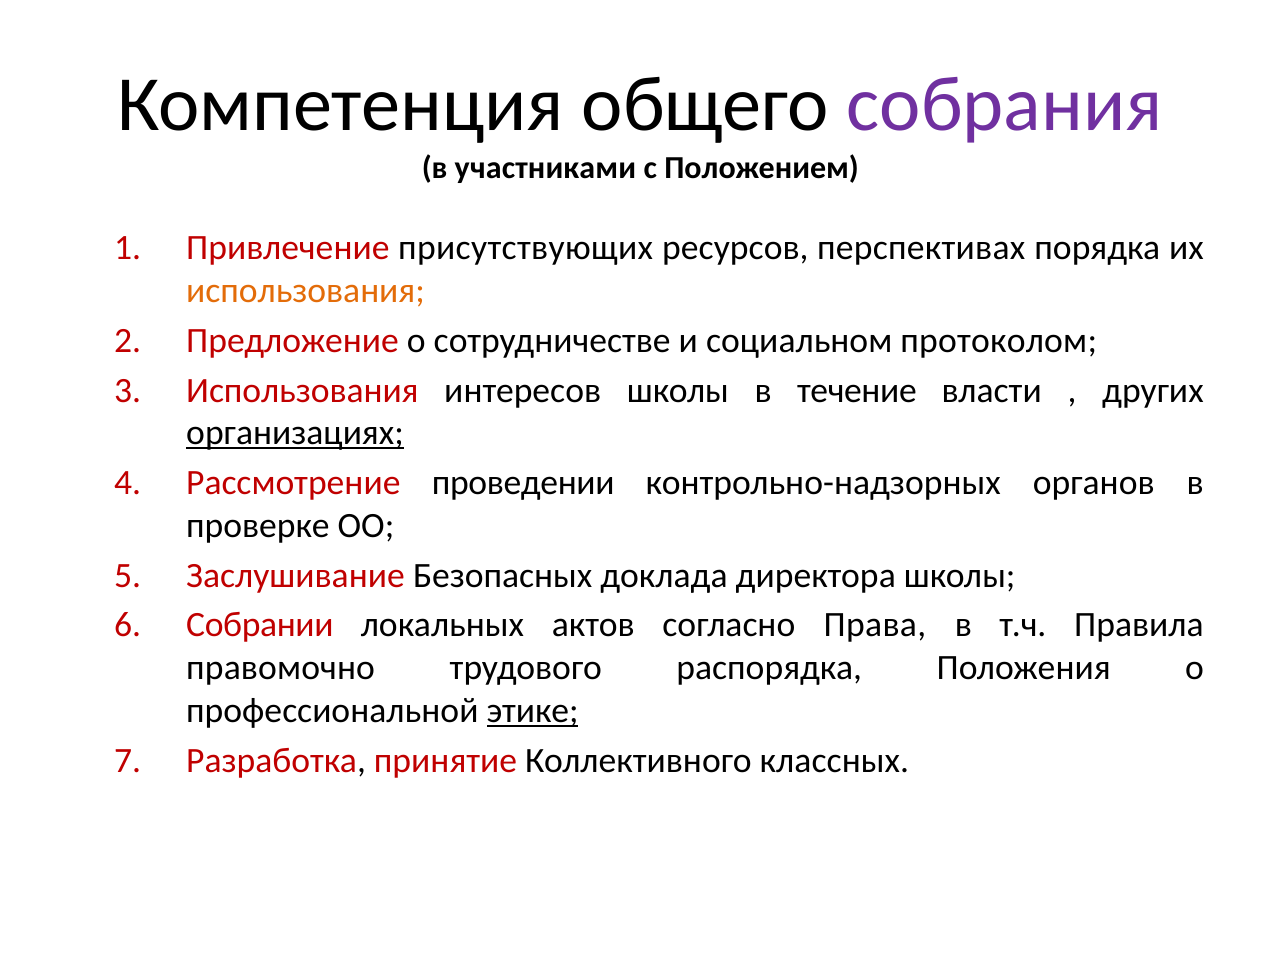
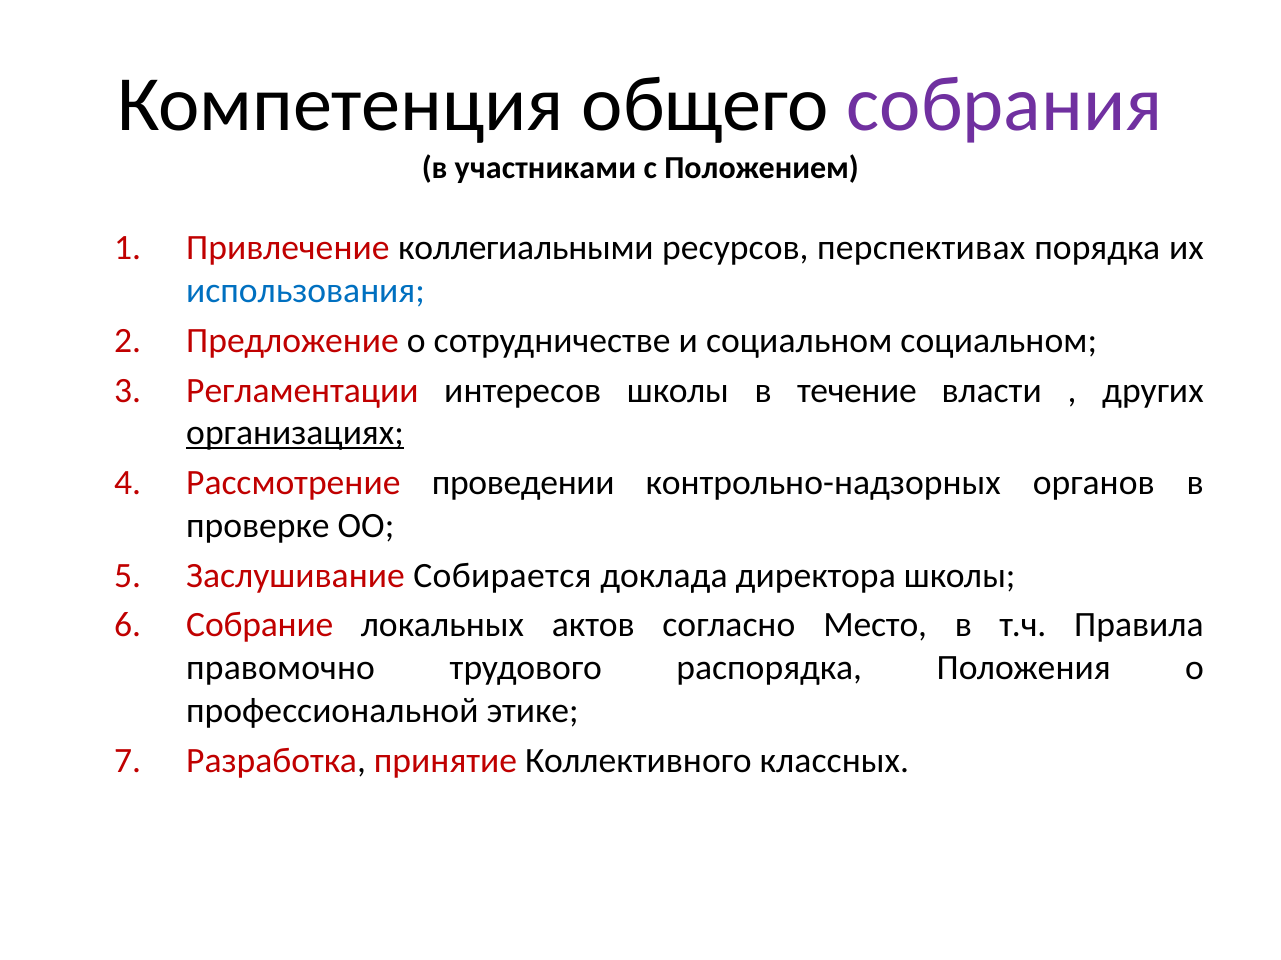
присутствующих: присутствующих -> коллегиальными (526, 248)
использования colour: orange -> blue (306, 291)
социальном протоколом: протоколом -> социальном (999, 341)
Использования: Использования -> Регламентации (302, 391)
Безопасных: Безопасных -> Собирается (502, 576)
Собрании: Собрании -> Собрание (260, 626)
Права: Права -> Место (875, 626)
этике underline: present -> none (533, 711)
